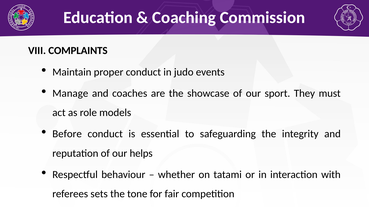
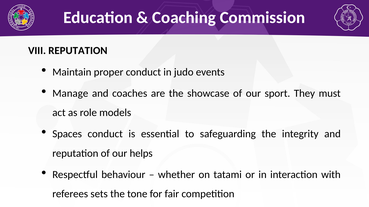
VIII COMPLAINTS: COMPLAINTS -> REPUTATION (78, 51)
Before: Before -> Spaces (67, 134)
